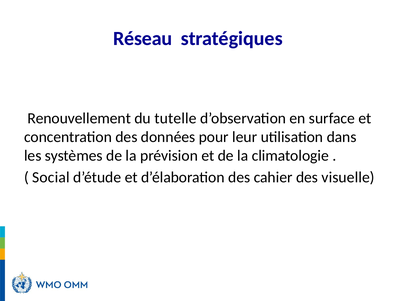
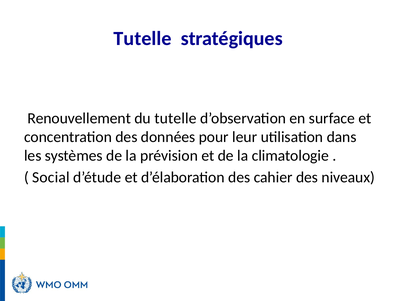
Réseau: Réseau -> Tutelle (143, 39)
visuelle: visuelle -> niveaux (348, 177)
